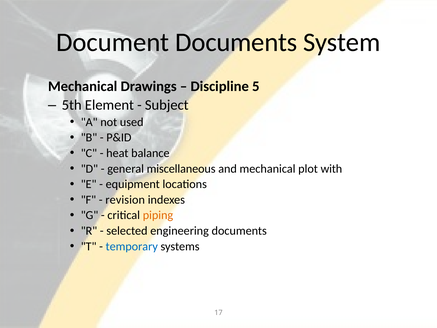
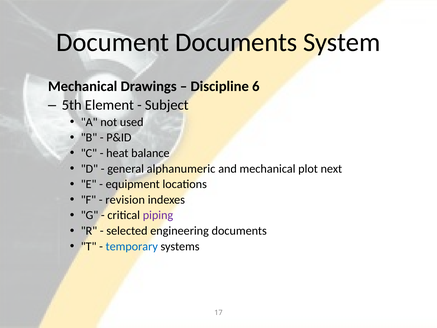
5: 5 -> 6 (256, 86)
miscellaneous: miscellaneous -> alphanumeric (181, 169)
with: with -> next (331, 169)
piping colour: orange -> purple (158, 215)
